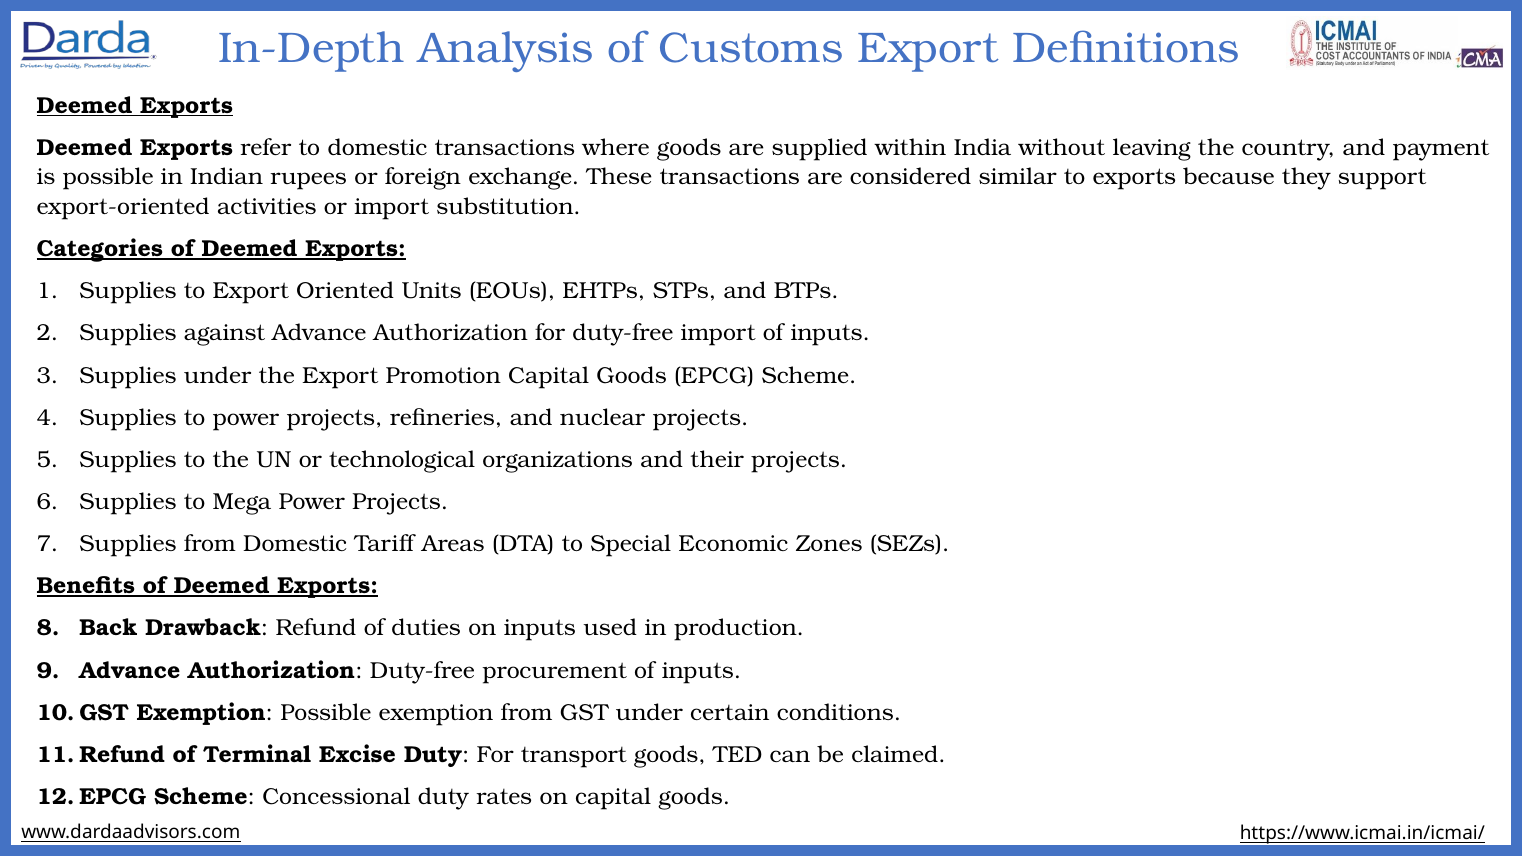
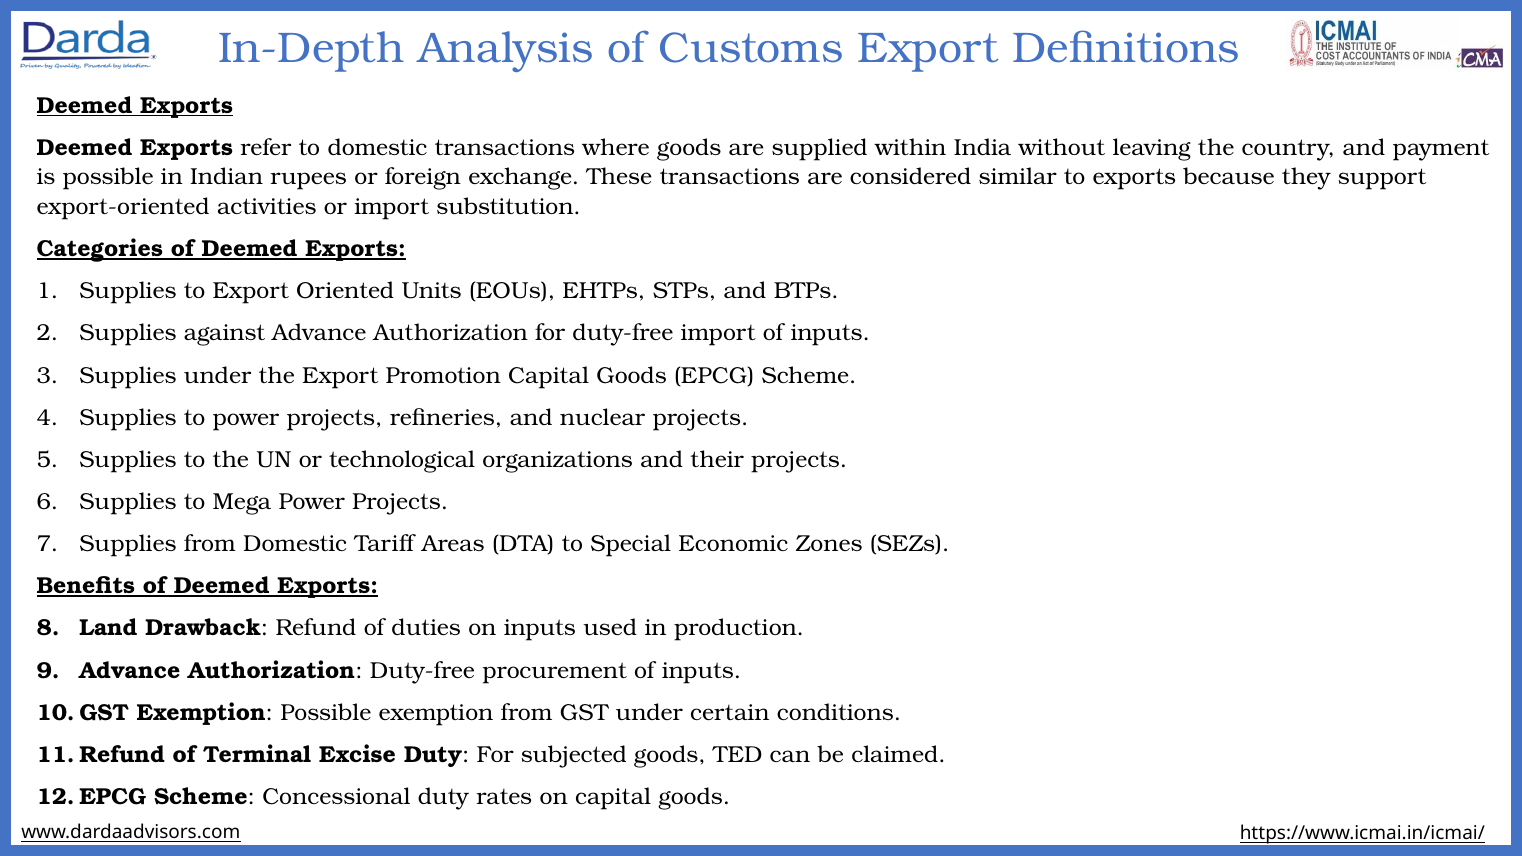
Back: Back -> Land (108, 628)
transport: transport -> subjected (574, 755)
